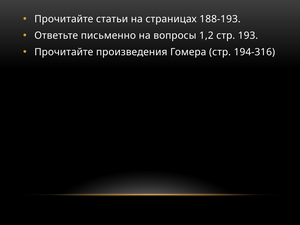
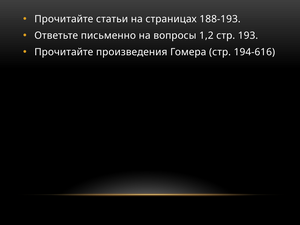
194-316: 194-316 -> 194-616 (254, 52)
